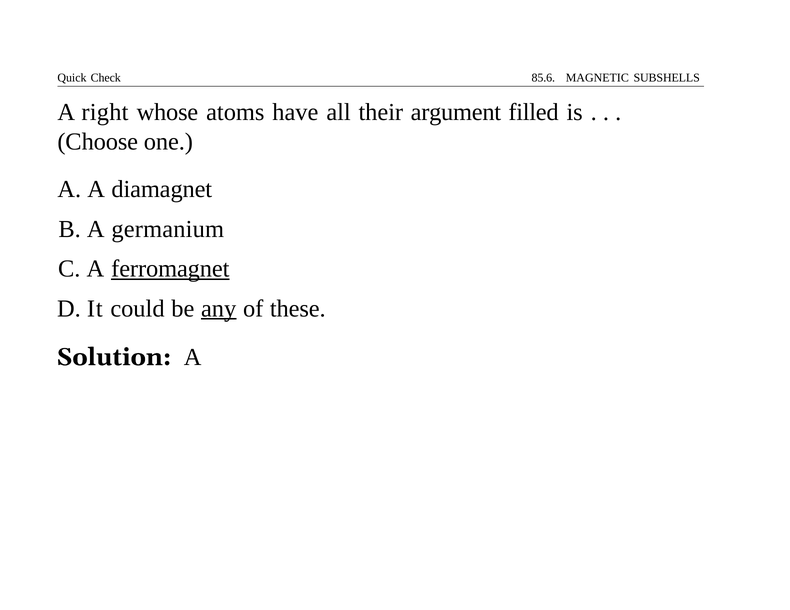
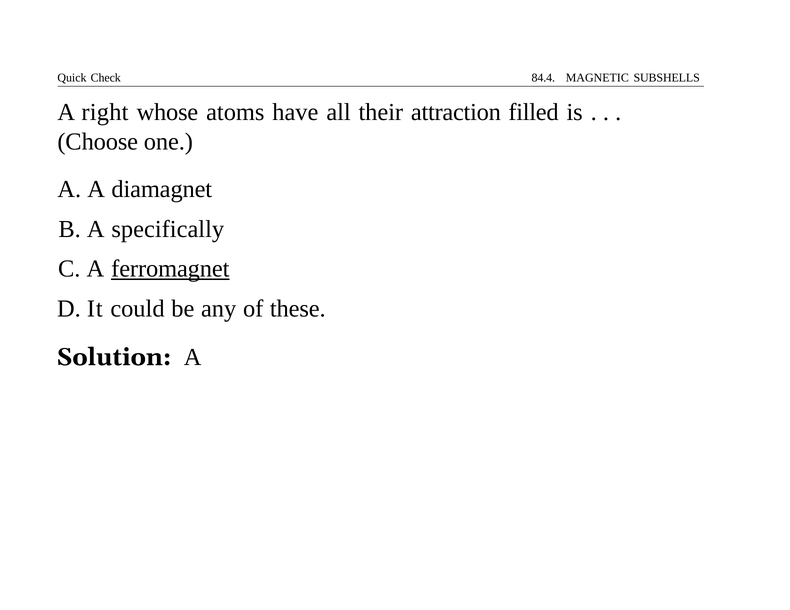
85.6: 85.6 -> 84.4 (543, 78)
argument: argument -> attraction (456, 112)
germanium: germanium -> specifically (168, 229)
any underline: present -> none (219, 309)
